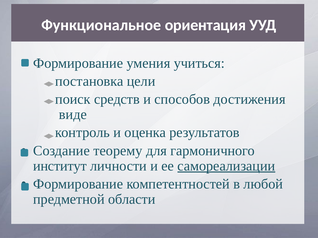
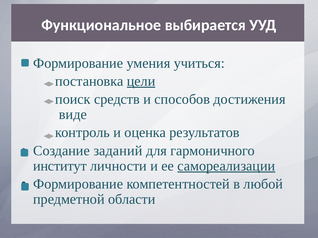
ориентация: ориентация -> выбирается (205, 25)
цели underline: none -> present (141, 81)
теорему: теорему -> заданий (118, 151)
